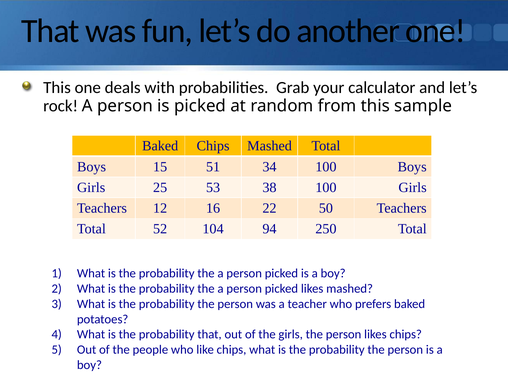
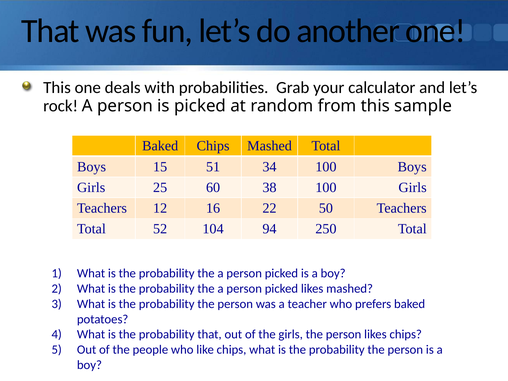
53: 53 -> 60 (213, 187)
